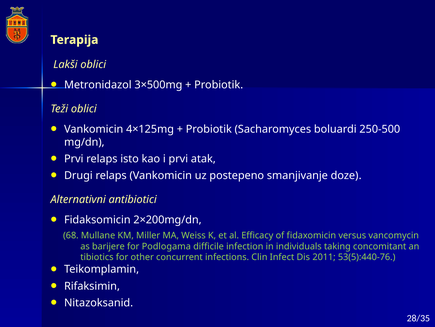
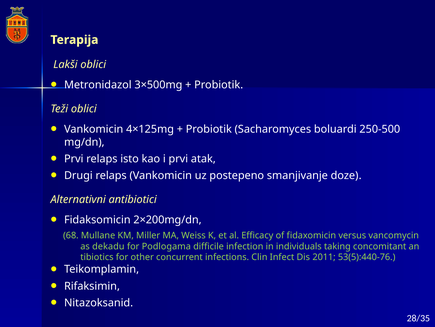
barijere: barijere -> dekadu (108, 246)
